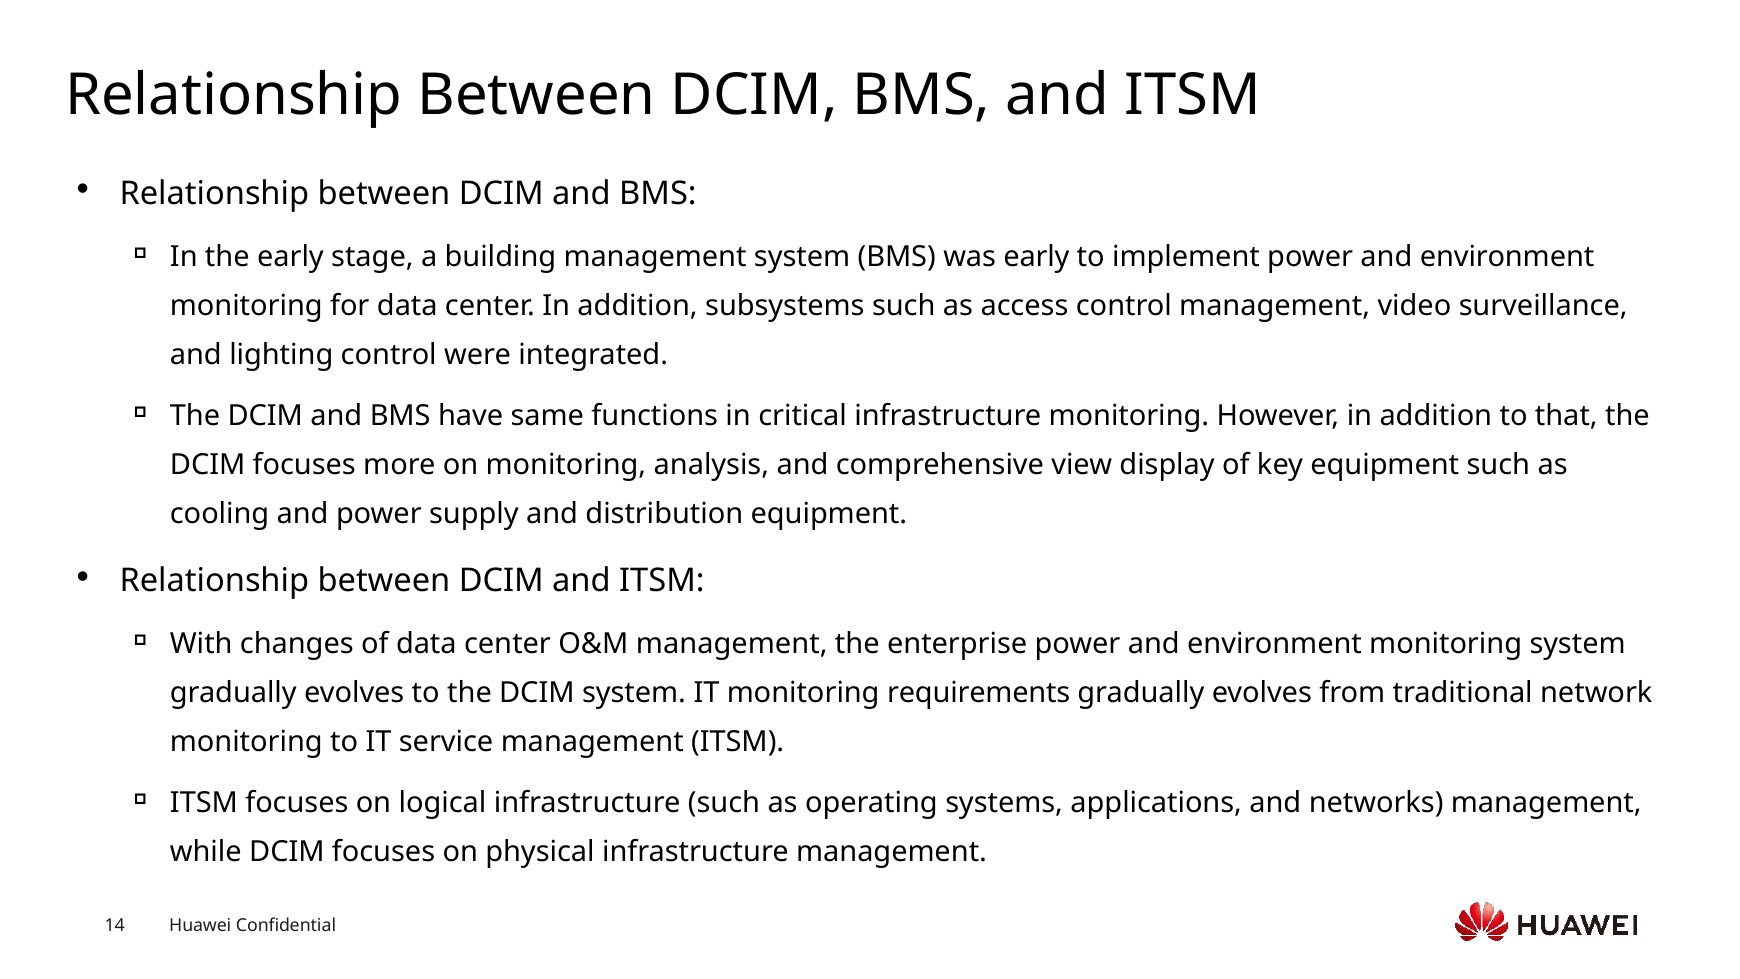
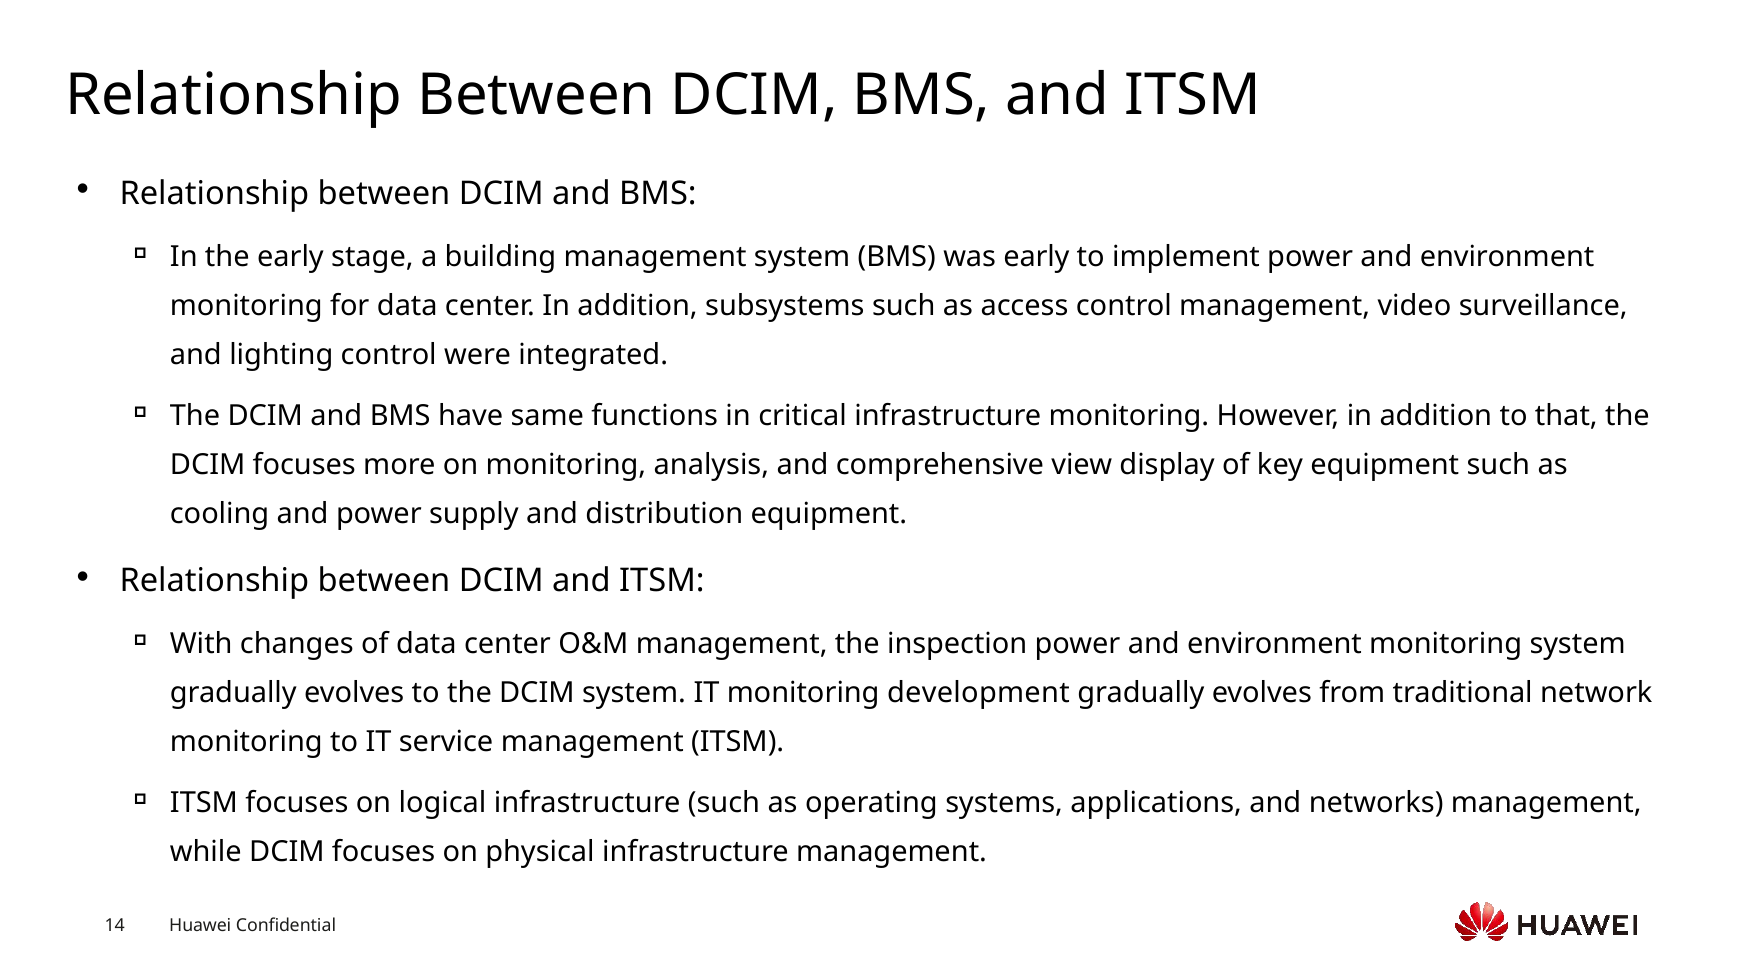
enterprise: enterprise -> inspection (957, 644)
requirements: requirements -> development (978, 693)
